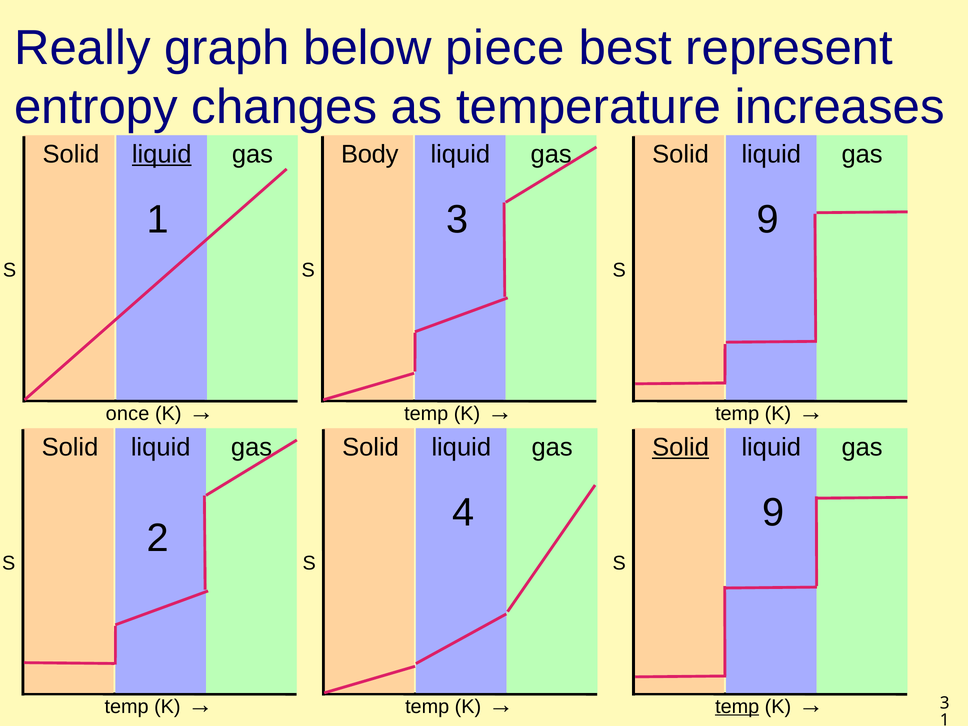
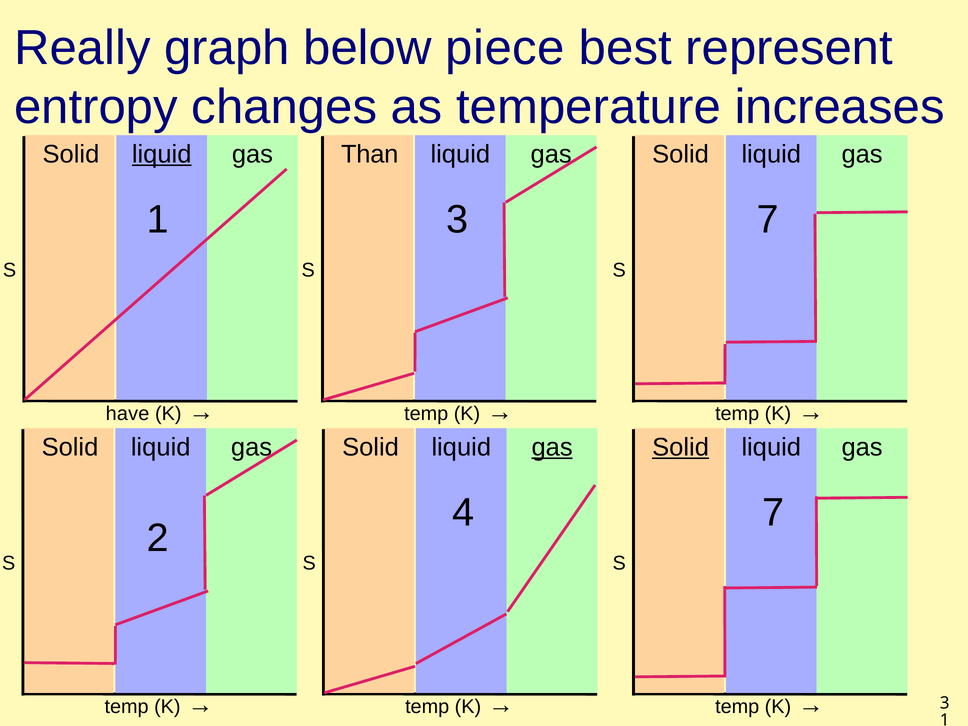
Body: Body -> Than (370, 154)
3 9: 9 -> 7 (768, 220)
once: once -> have (127, 413)
gas underline: none -> present (552, 447)
4 9: 9 -> 7 (773, 513)
temp underline: present -> none (737, 707)
